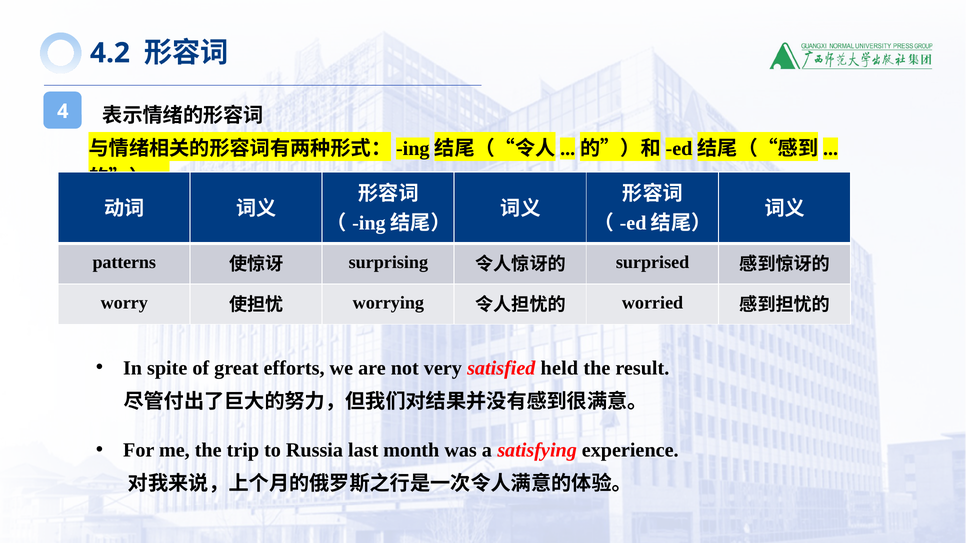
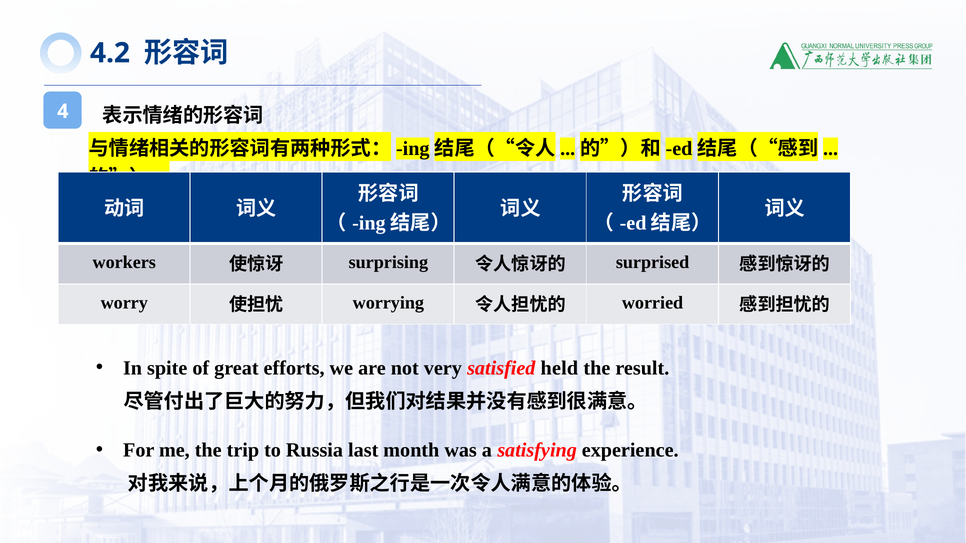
patterns: patterns -> workers (124, 263)
